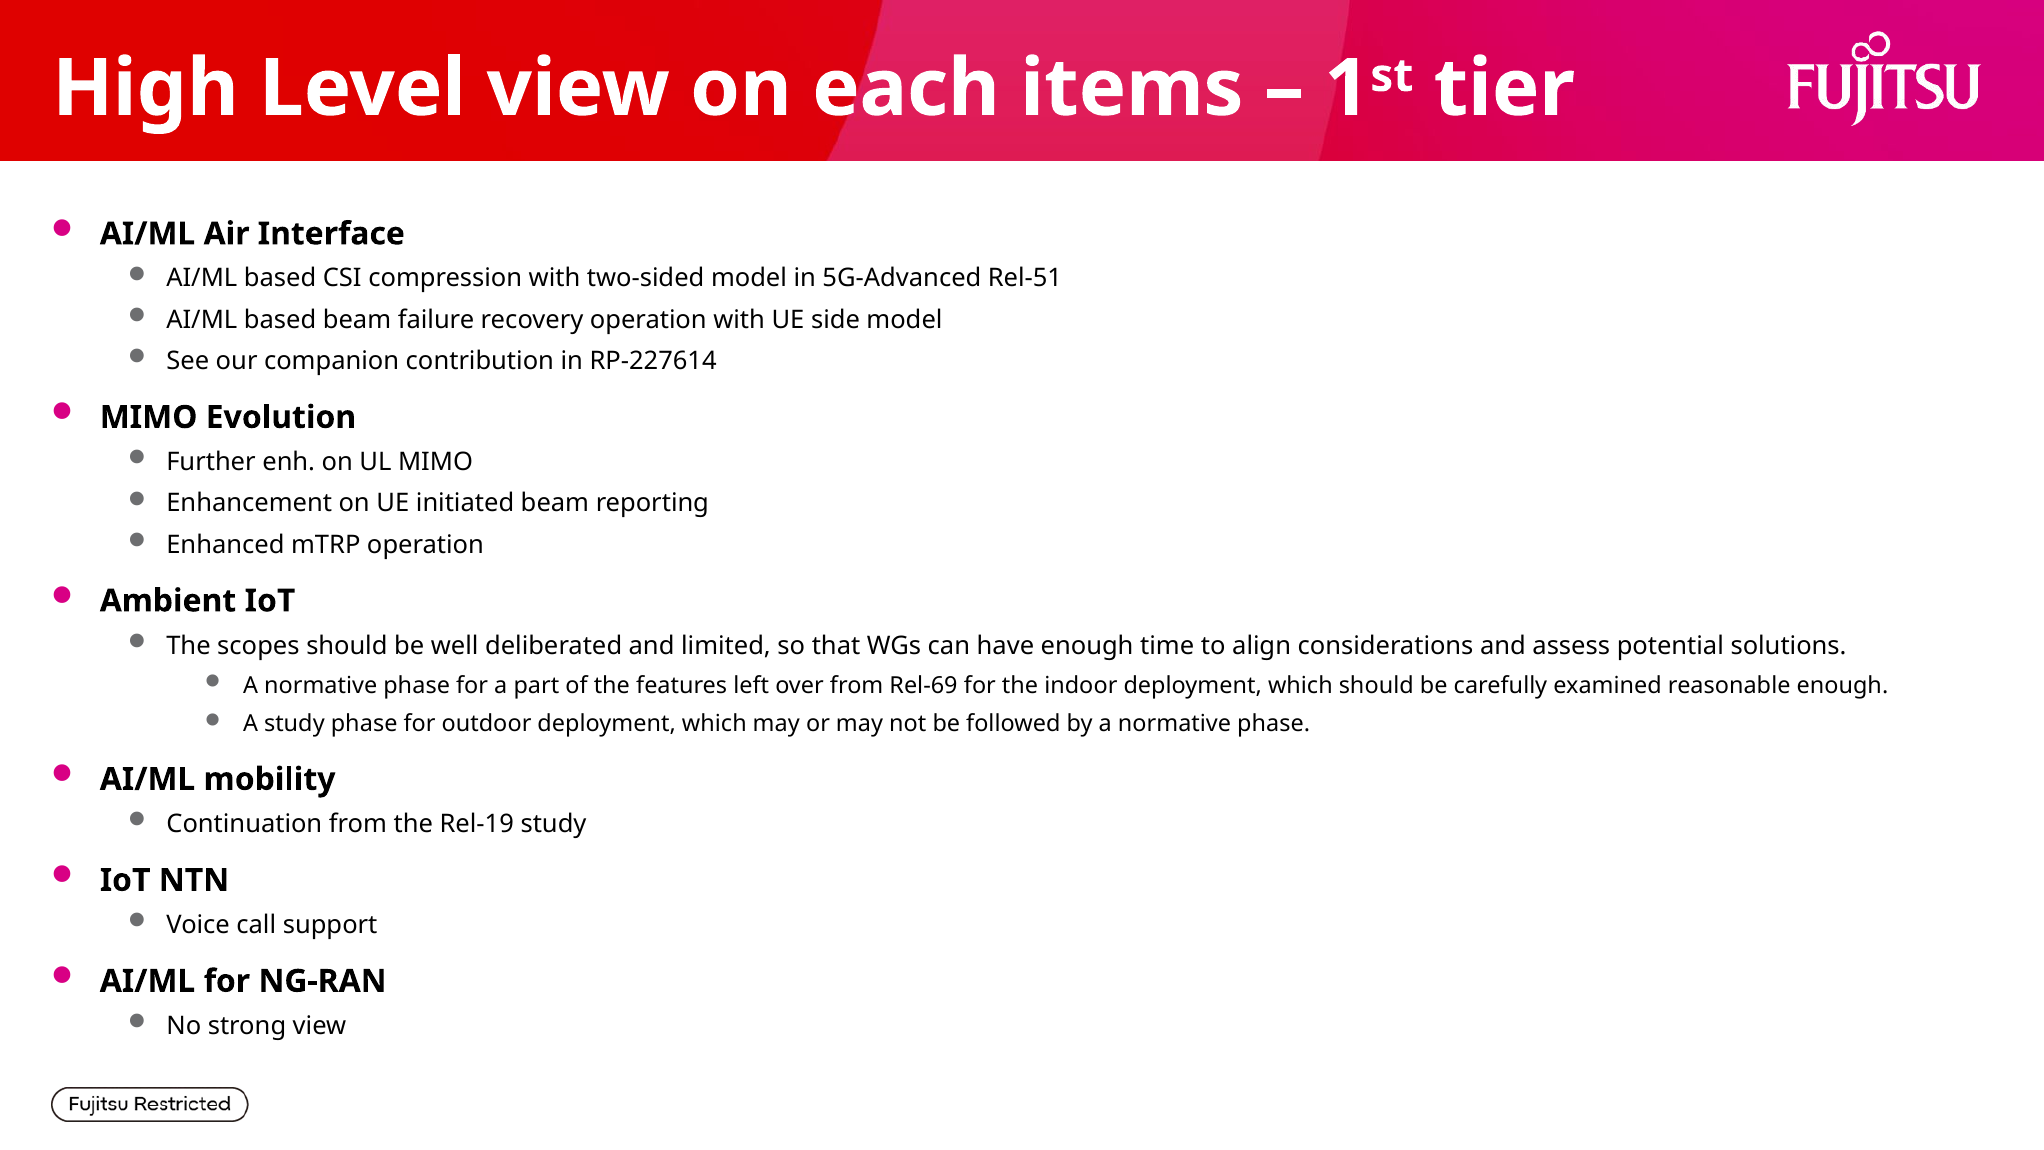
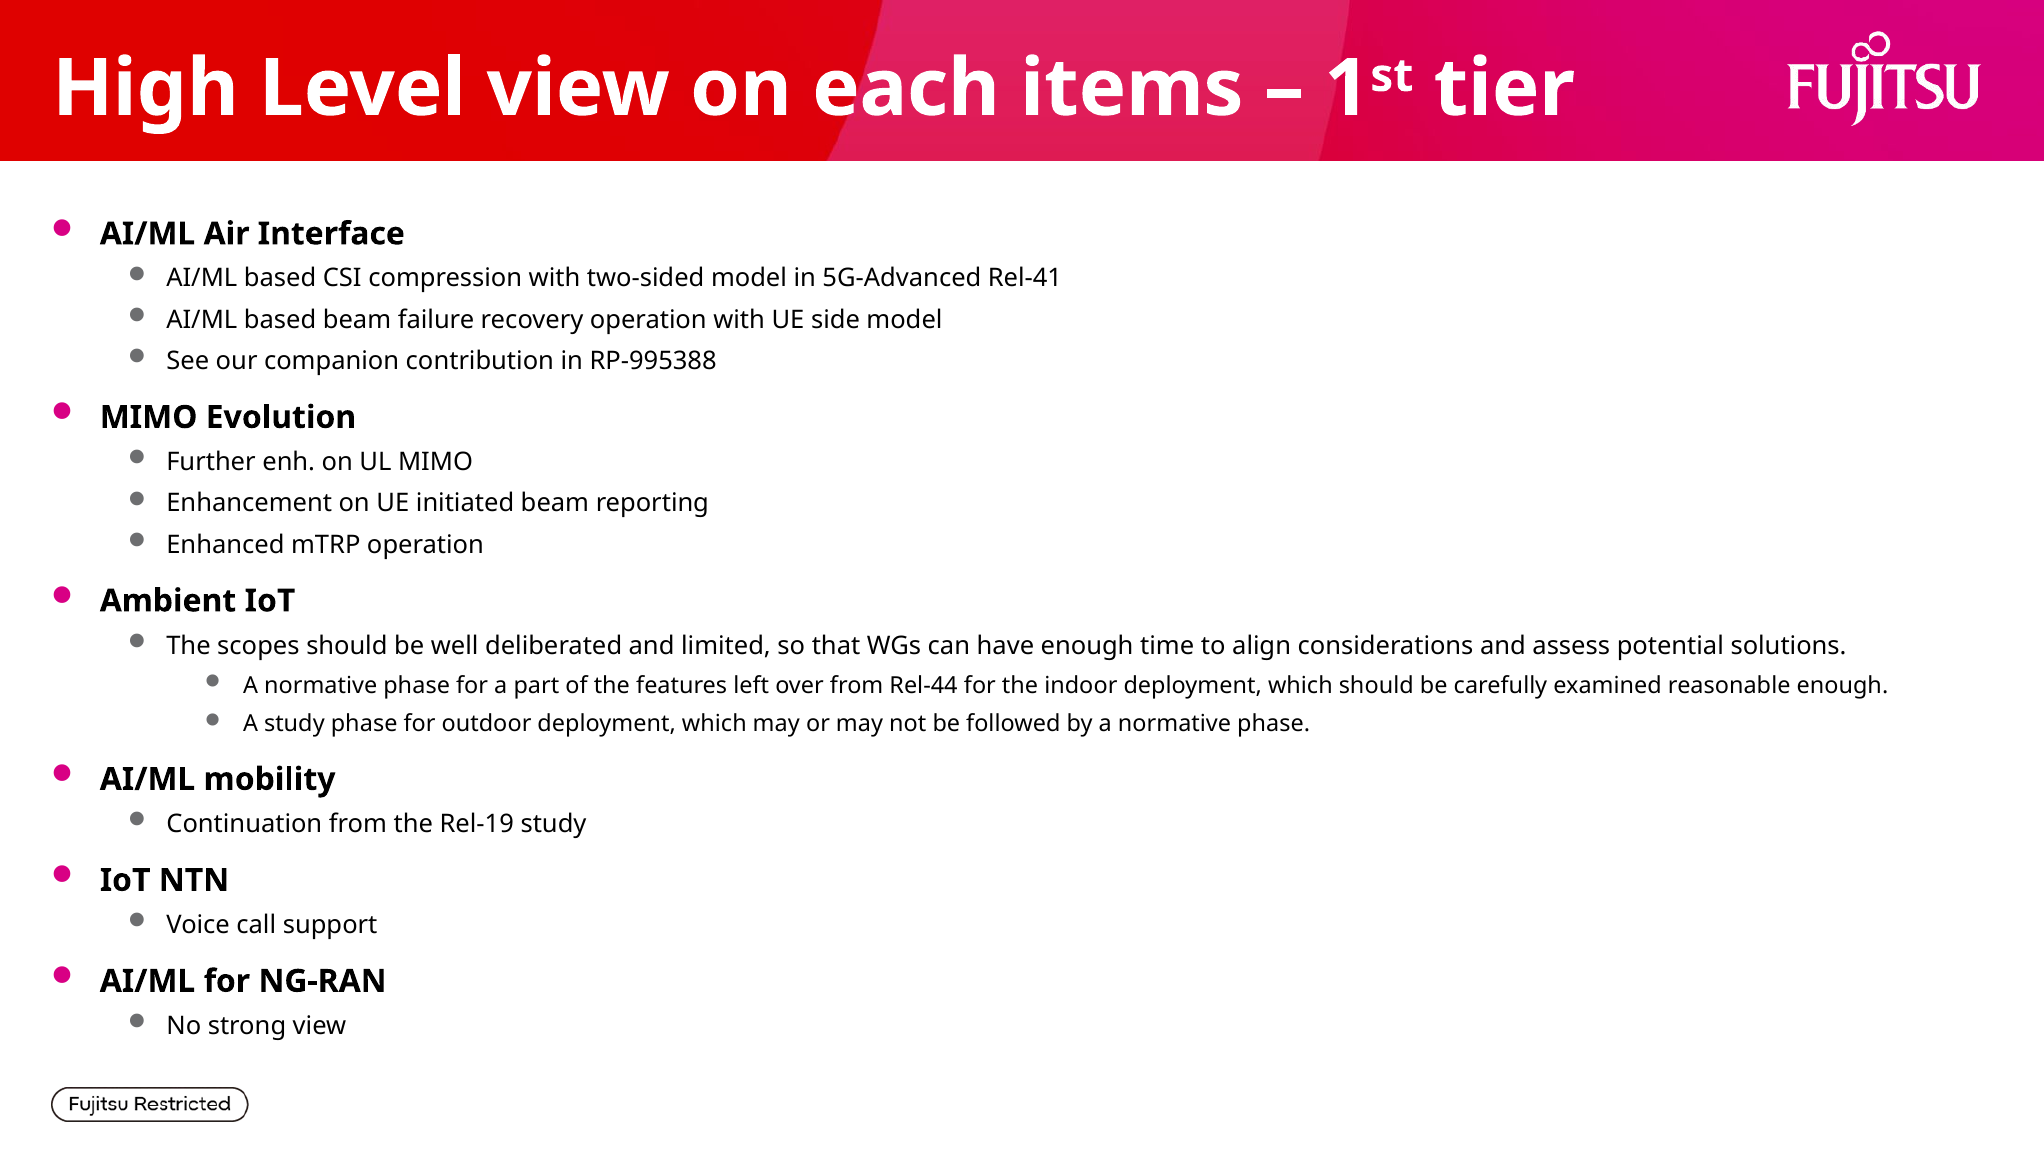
Rel-51: Rel-51 -> Rel-41 (1025, 278)
RP-227614: RP-227614 -> RP-995388 (653, 361)
Rel-69: Rel-69 -> Rel-44 (924, 685)
